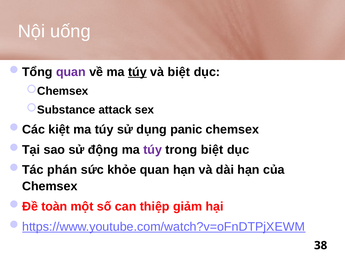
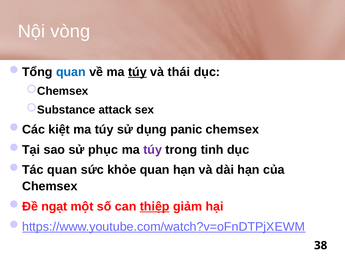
uống: uống -> vòng (70, 31)
quan colour: purple -> blue (71, 72)
và biệt: biệt -> thái (179, 72)
động: động -> phục (103, 150)
trong biệt: biệt -> tinh (212, 150)
phán: phán -> quan (62, 170)
toàn: toàn -> ngạt (54, 206)
thiệp underline: none -> present (155, 206)
